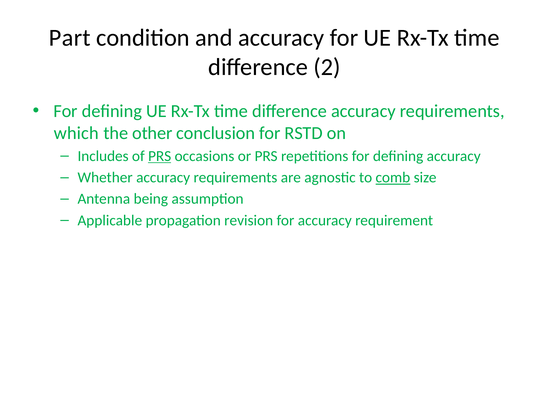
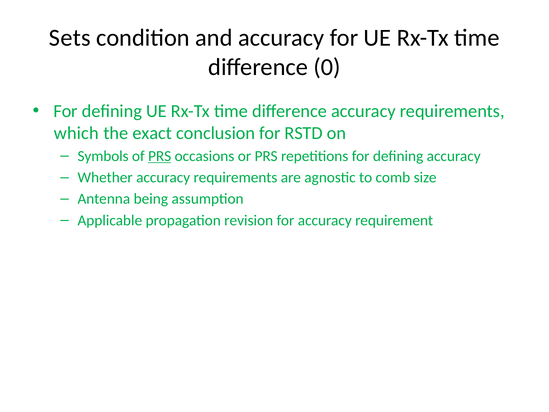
Part: Part -> Sets (70, 38)
2: 2 -> 0 (327, 67)
other: other -> exact (152, 133)
Includes: Includes -> Symbols (103, 156)
comb underline: present -> none (393, 177)
